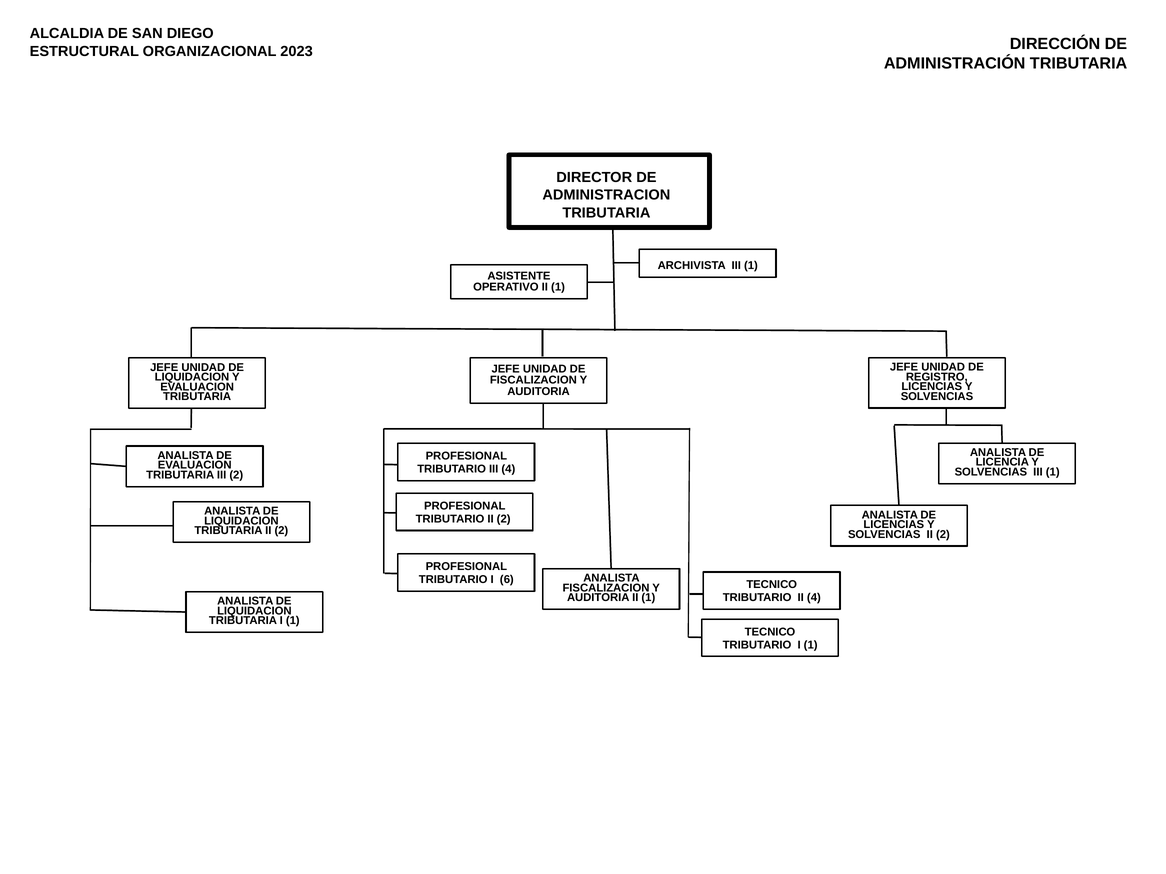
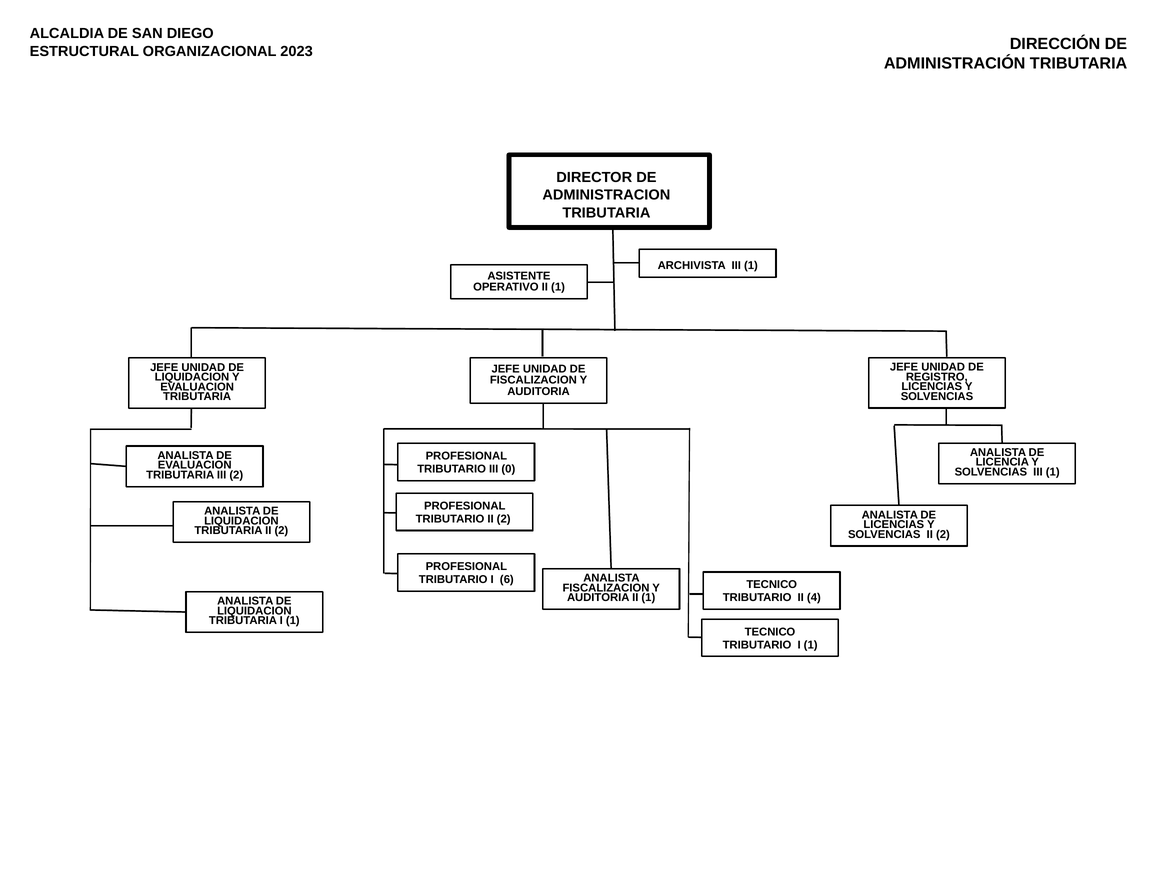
III 4: 4 -> 0 (508, 469)
